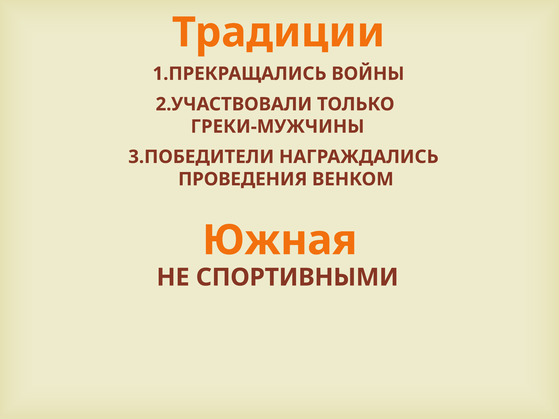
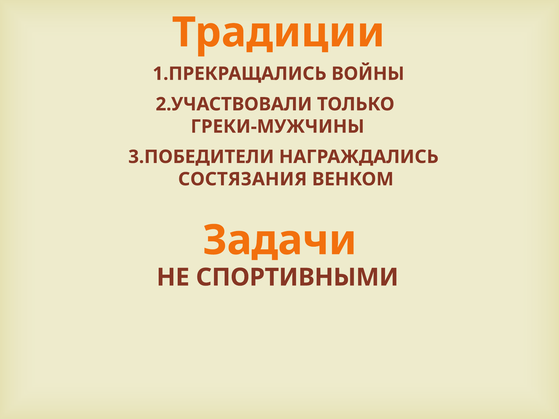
ПРОВЕДЕНИЯ: ПРОВЕДЕНИЯ -> СОСТЯЗАНИЯ (243, 179)
Южная: Южная -> Задачи (280, 240)
